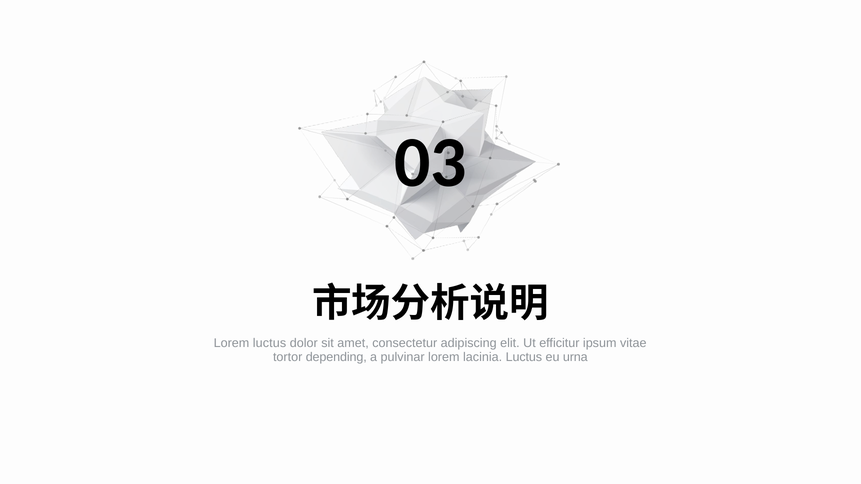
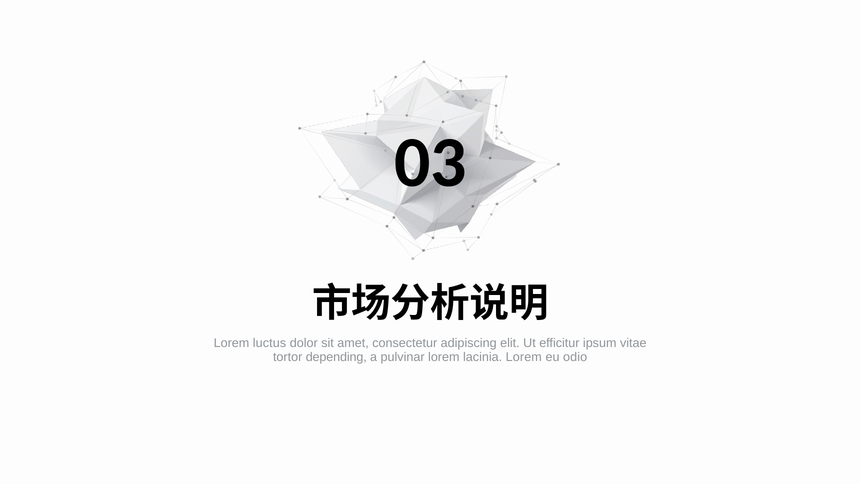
lacinia Luctus: Luctus -> Lorem (524, 357)
urna: urna -> odio (575, 357)
